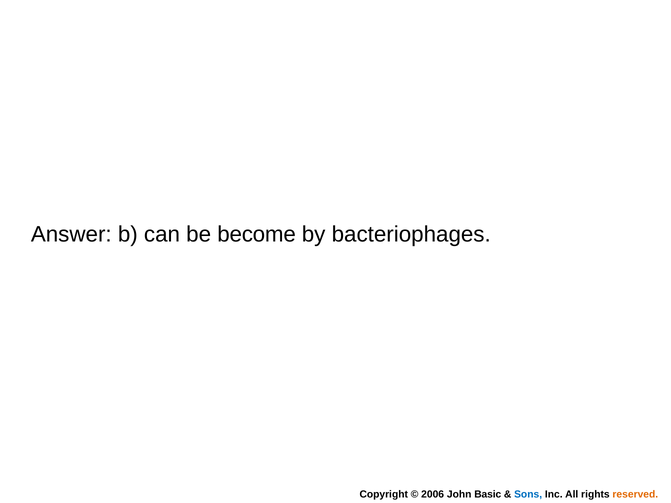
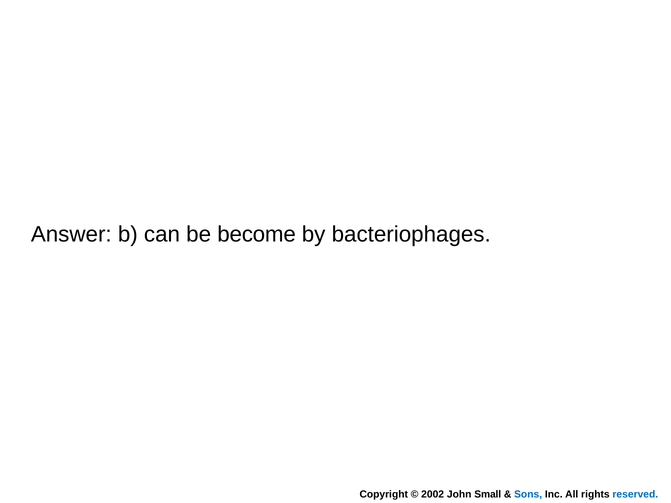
2006: 2006 -> 2002 (433, 494)
Basic: Basic -> Small (488, 494)
reserved colour: orange -> blue (635, 494)
